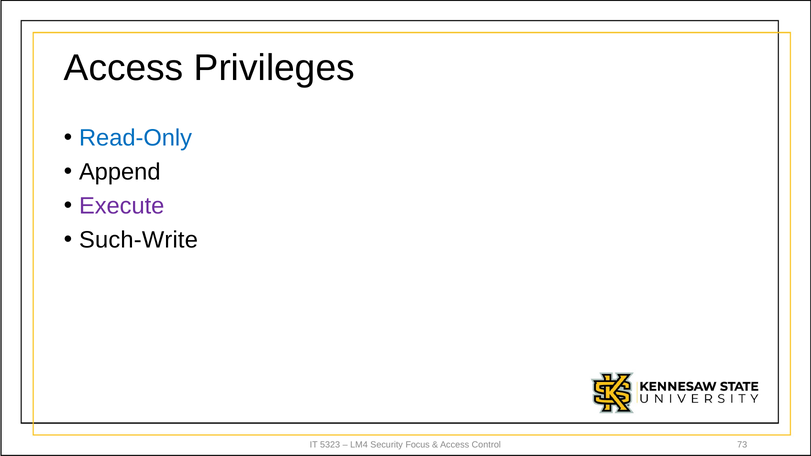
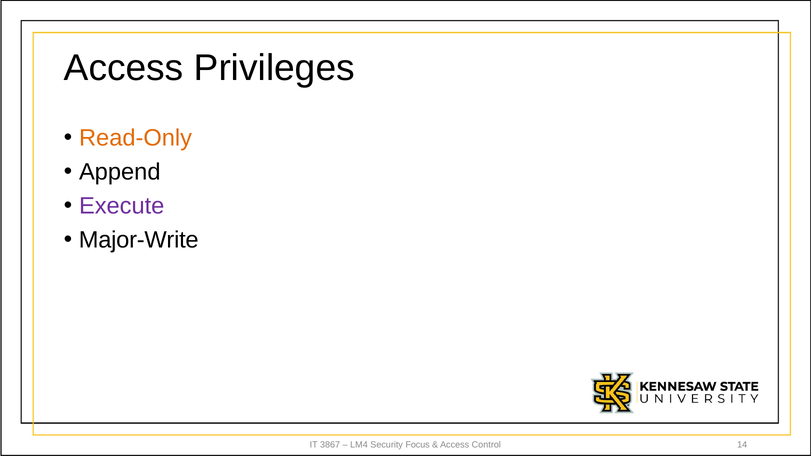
Read-Only colour: blue -> orange (136, 138)
Such-Write: Such-Write -> Major-Write (139, 240)
5323: 5323 -> 3867 (330, 445)
73: 73 -> 14 (742, 445)
